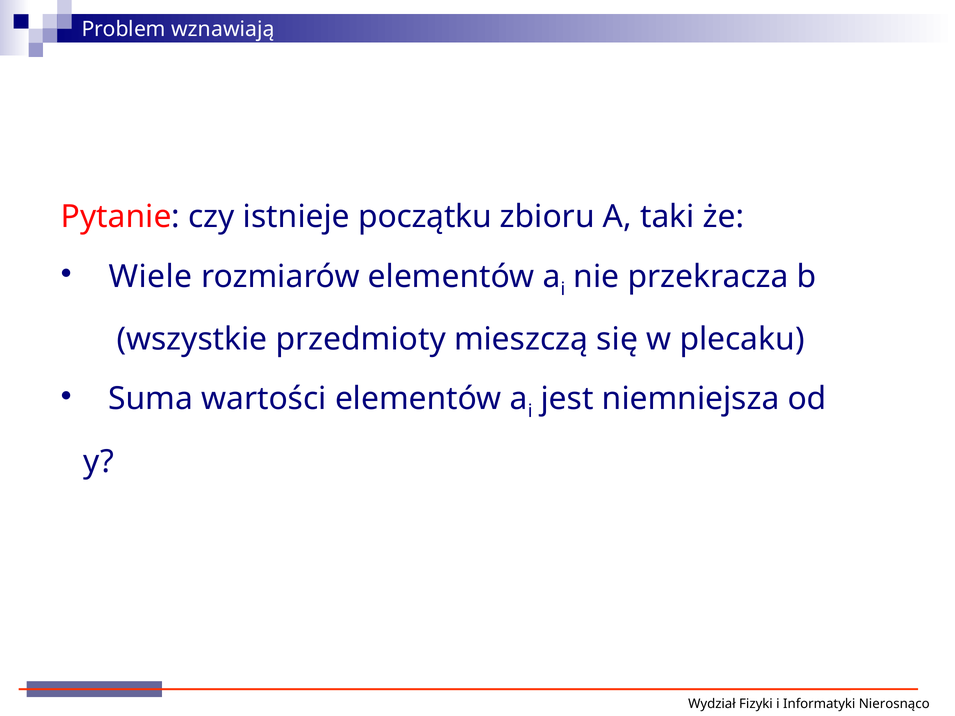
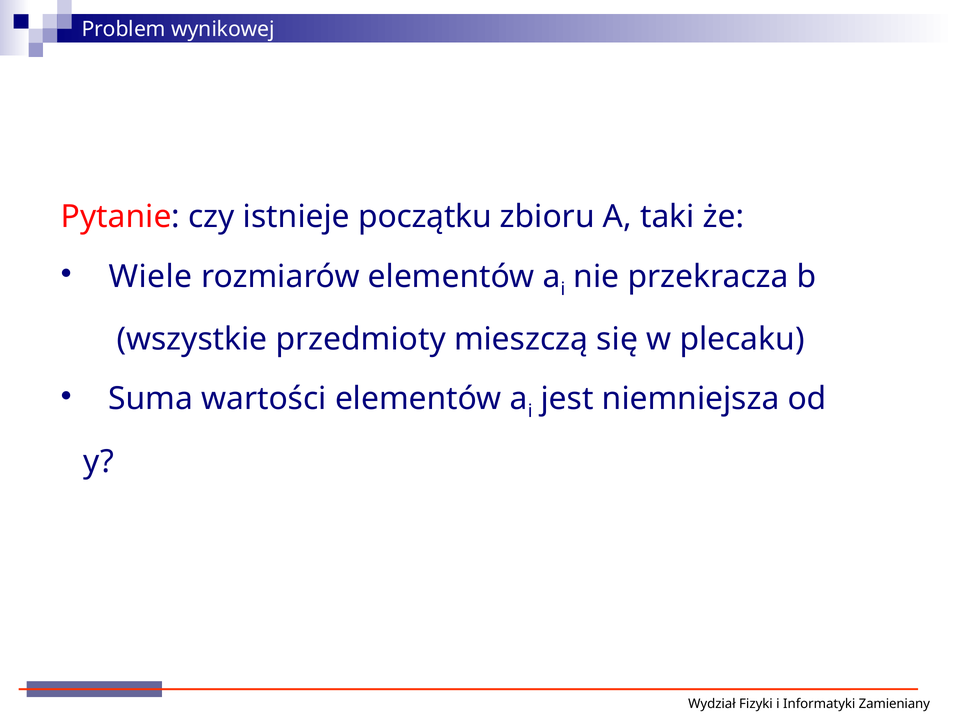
wznawiają: wznawiają -> wynikowej (223, 29)
Nierosnąco: Nierosnąco -> Zamieniany (894, 704)
